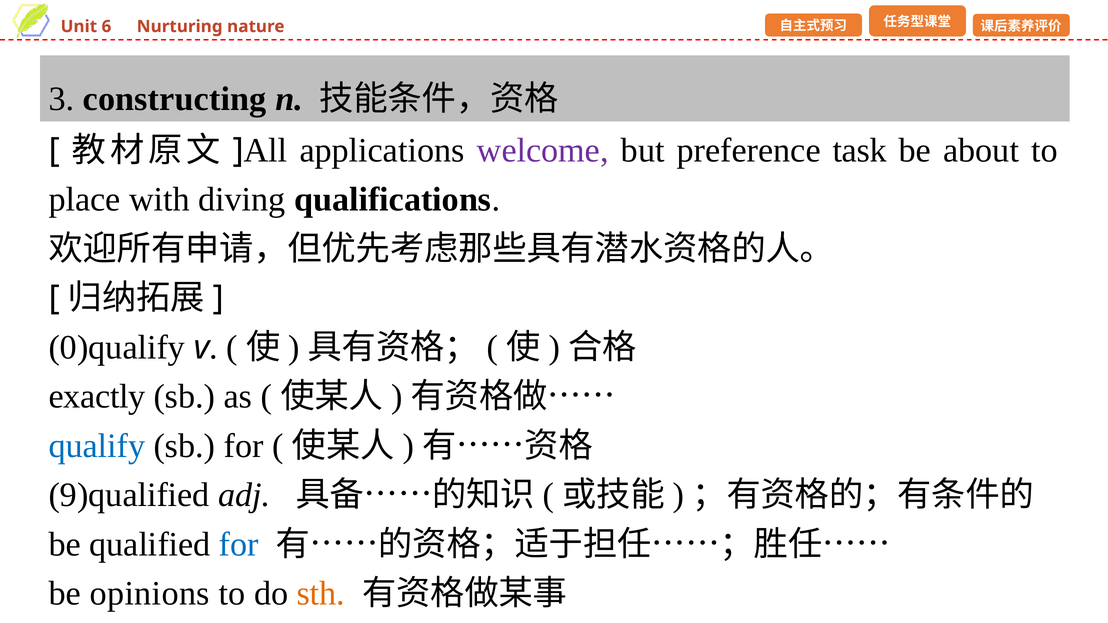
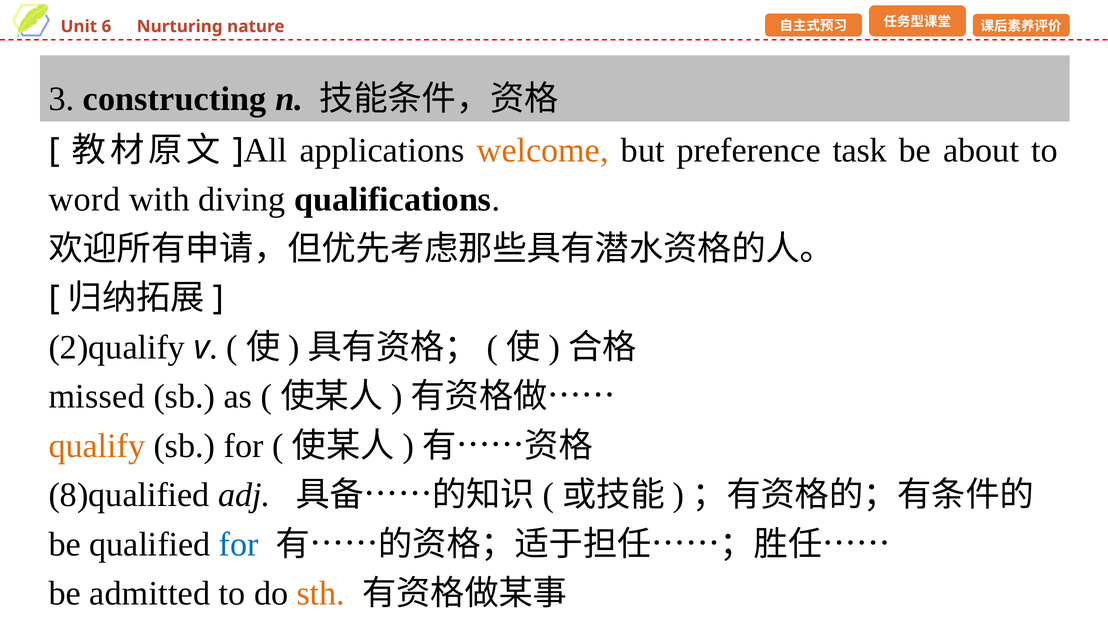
welcome colour: purple -> orange (543, 150)
place: place -> word (84, 200)
0)qualify: 0)qualify -> 2)qualify (117, 347)
exactly: exactly -> missed (97, 397)
qualify colour: blue -> orange (97, 446)
9)qualified: 9)qualified -> 8)qualified (129, 495)
opinions: opinions -> admitted (150, 594)
